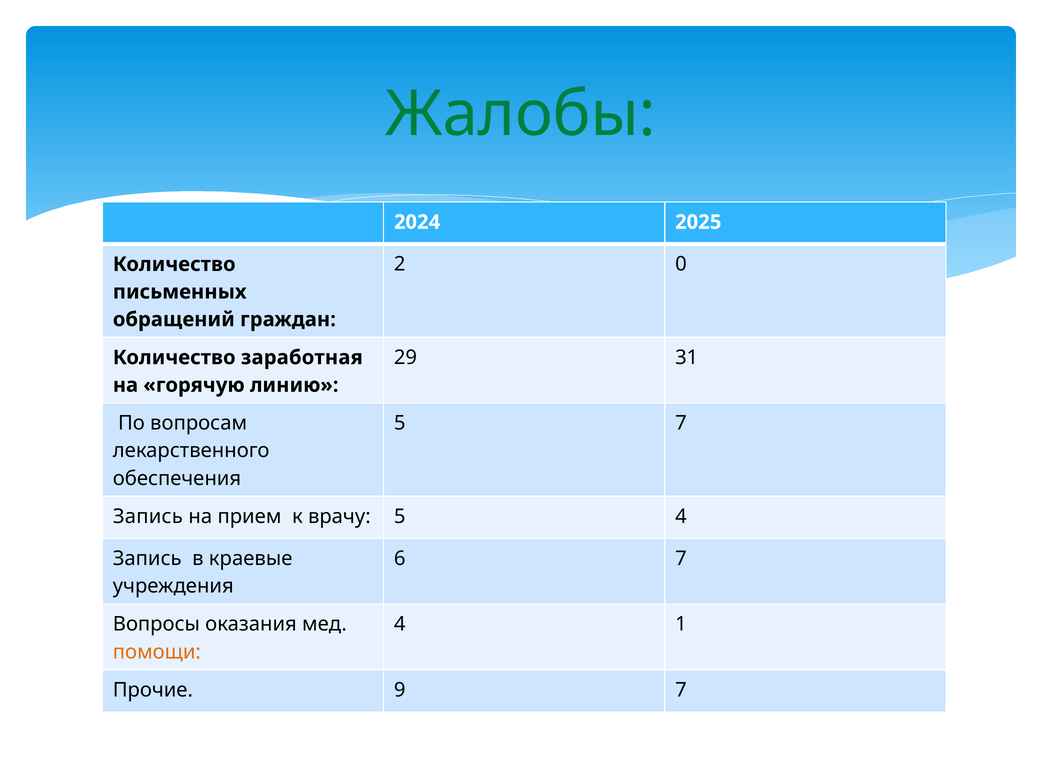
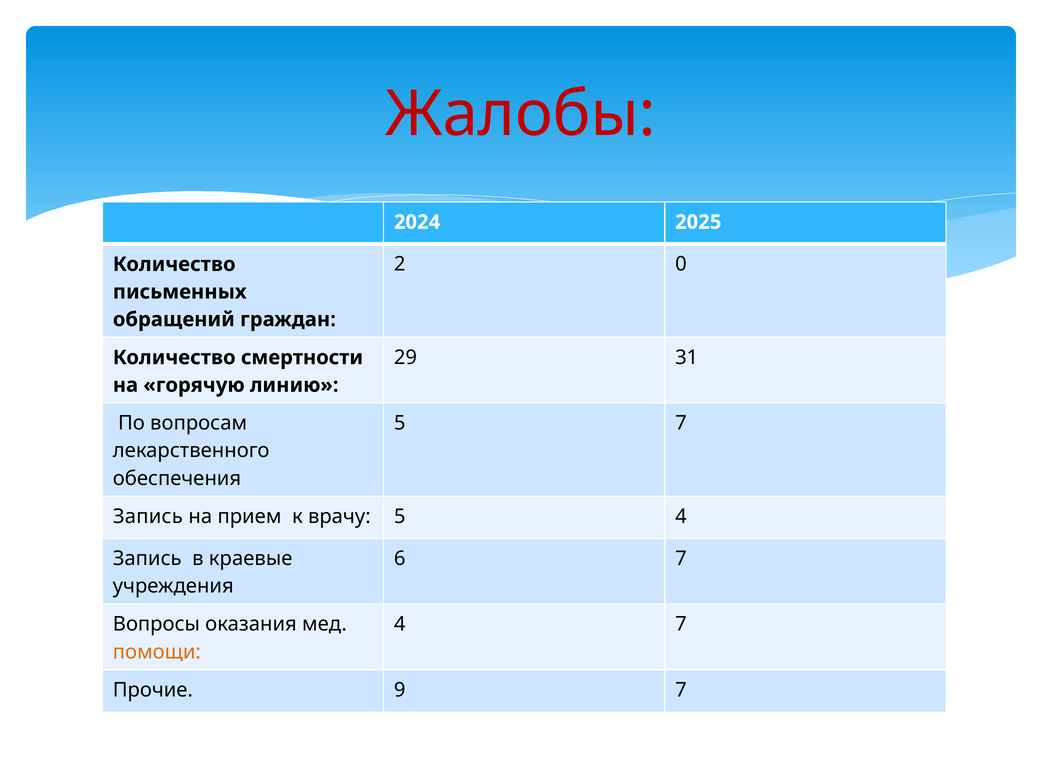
Жалобы colour: green -> red (520, 114)
заработная: заработная -> смертности (302, 357)
4 1: 1 -> 7 (681, 624)
